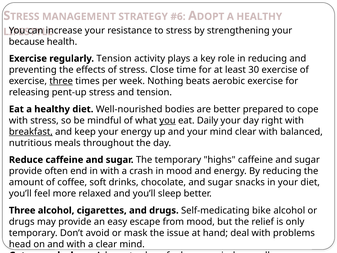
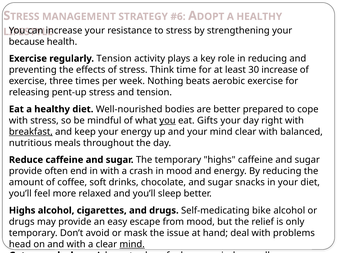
stress Close: Close -> Think (162, 70)
30 exercise: exercise -> increase (280, 70)
three underline: present -> none (61, 81)
Daily: Daily -> Gifts (207, 120)
Three: Three -> Highs (22, 210)
mind underline: none -> present (132, 244)
